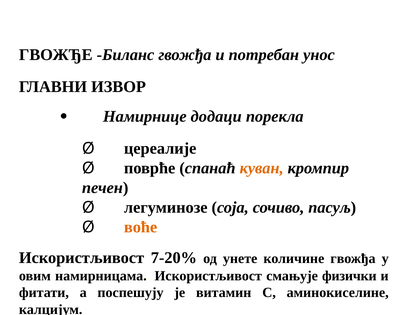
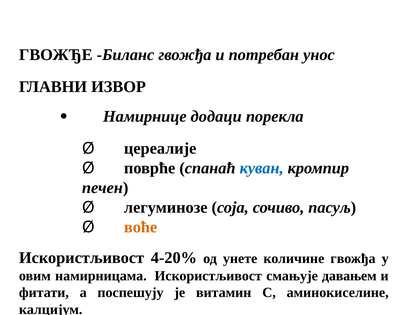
куван colour: orange -> blue (262, 168)
7-20%: 7-20% -> 4-20% (174, 258)
физички: физички -> давањем (349, 276)
